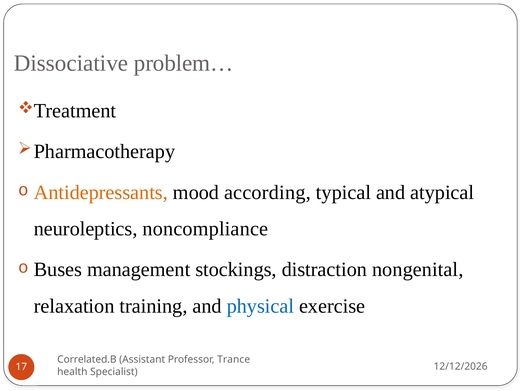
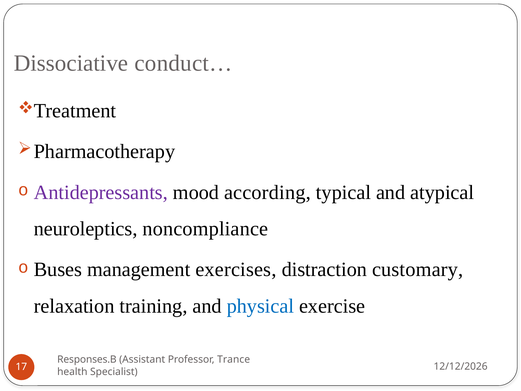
problem…: problem… -> conduct… (183, 63)
Antidepressants colour: orange -> purple (101, 192)
stockings: stockings -> exercises (236, 269)
nongenital: nongenital -> customary (418, 269)
Correlated.B: Correlated.B -> Responses.B (87, 359)
